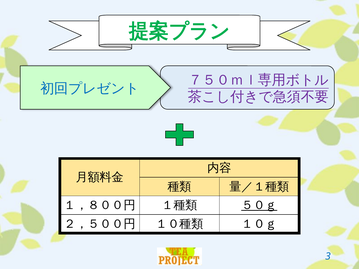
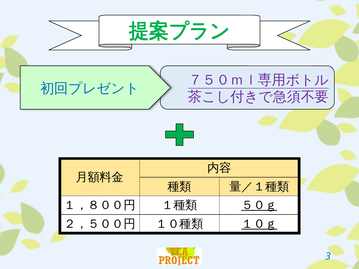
１０ｇ underline: none -> present (259, 224)
